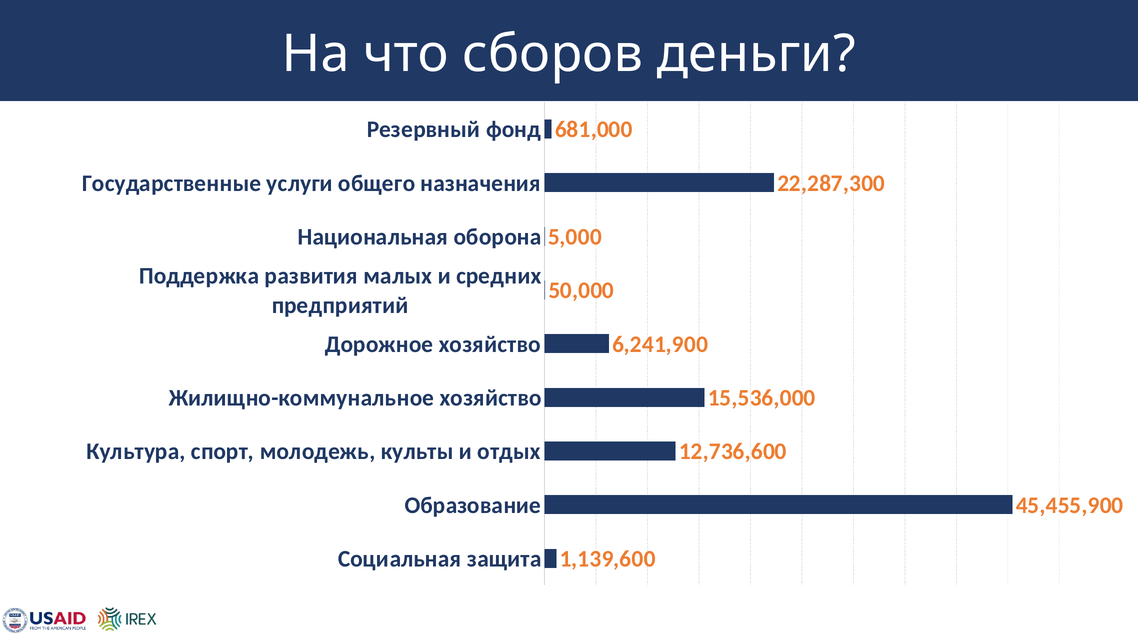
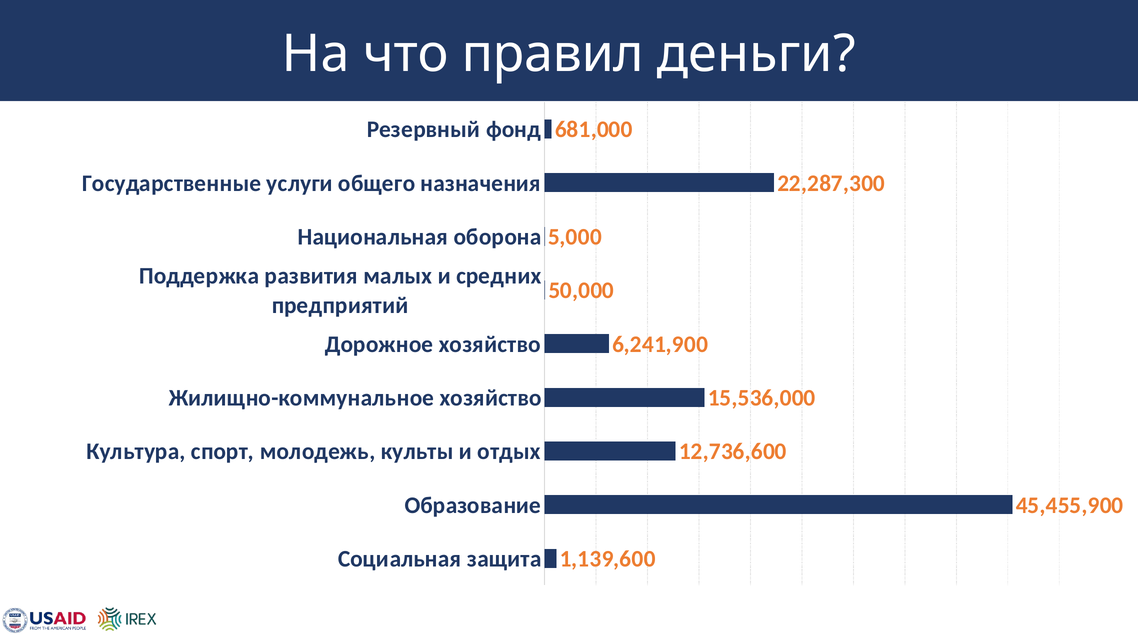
сборов: сборов -> правил (553, 54)
